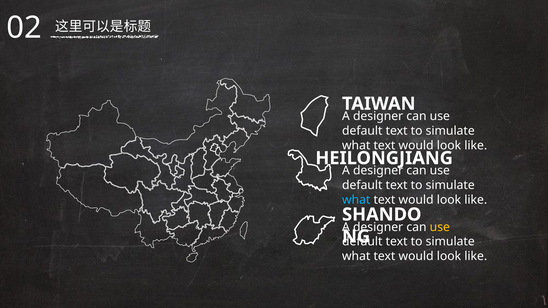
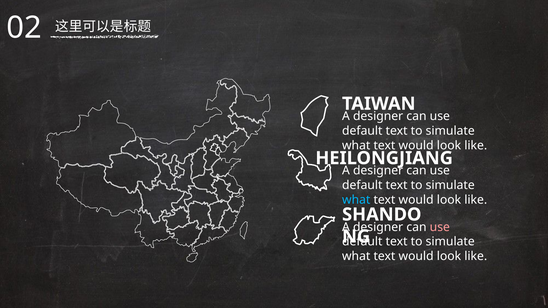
use colour: yellow -> pink (440, 227)
